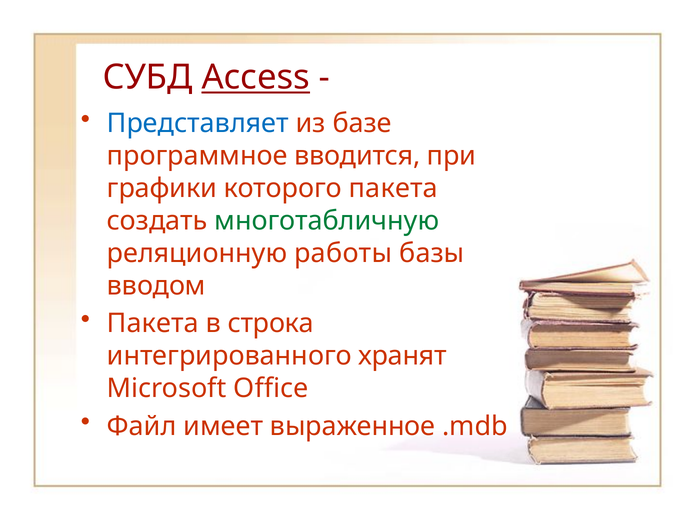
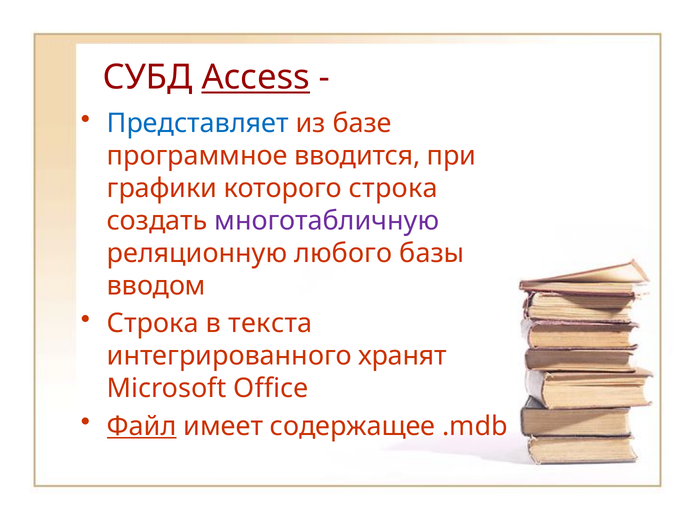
которого пакета: пакета -> строка (393, 188)
многотабличную colour: green -> purple (327, 221)
работы: работы -> любого (343, 253)
Пакета: Пакета -> Строка (153, 324)
строка: строка -> текста (270, 324)
Файл underline: none -> present (142, 426)
выраженное: выраженное -> содержащее (353, 426)
